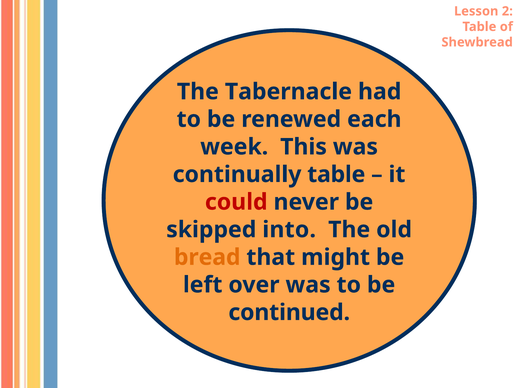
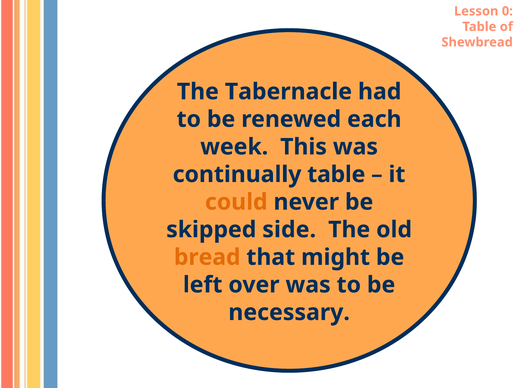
2: 2 -> 0 (507, 11)
could colour: red -> orange (236, 202)
into: into -> side (289, 230)
continued: continued -> necessary (289, 313)
